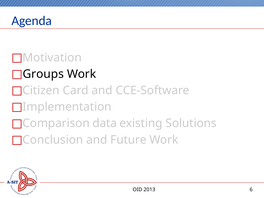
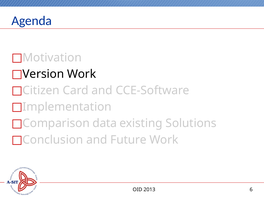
Groups: Groups -> Version (43, 74)
